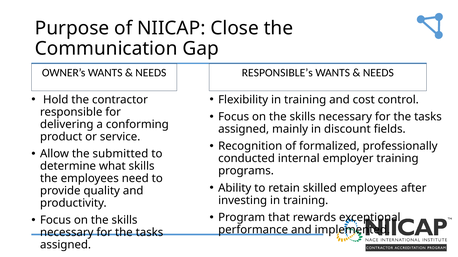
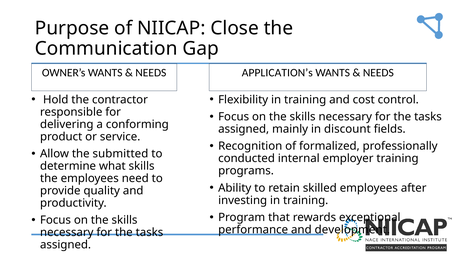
RESPONSIBLE’s: RESPONSIBLE’s -> APPLICATION’s (277, 73)
implemented: implemented -> development (352, 230)
